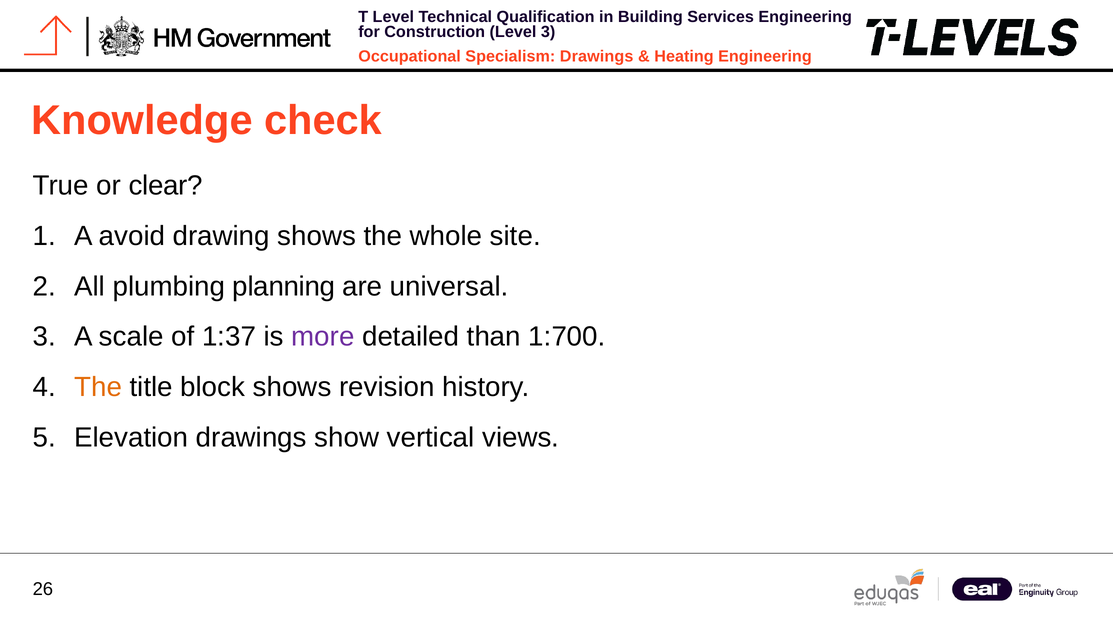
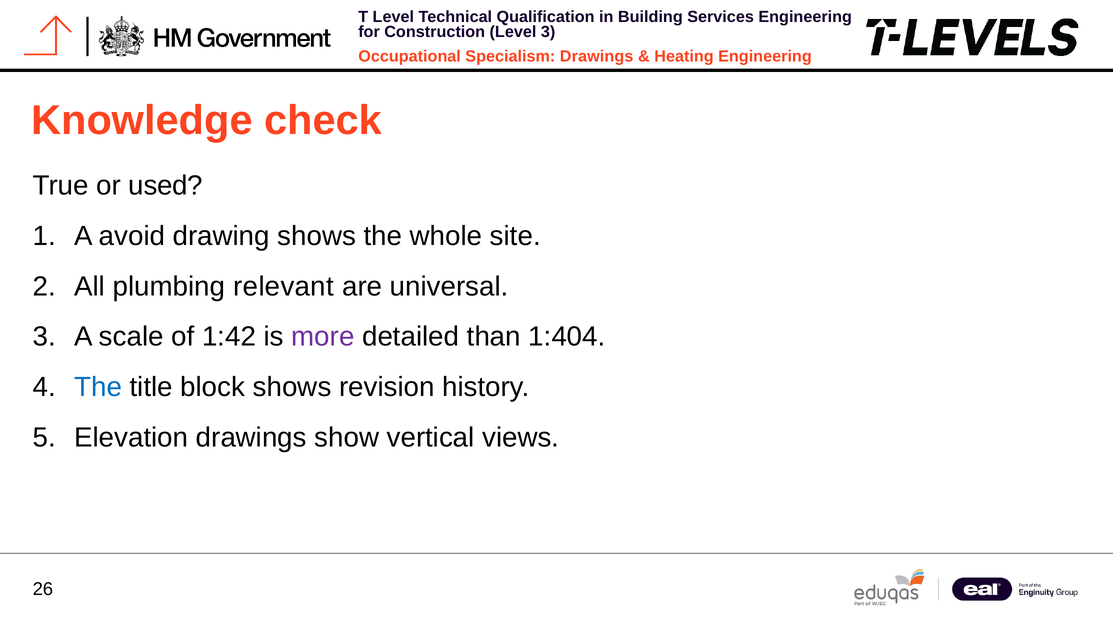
clear: clear -> used (166, 186)
planning: planning -> relevant (284, 286)
1:37: 1:37 -> 1:42 (229, 337)
1:700: 1:700 -> 1:404 (567, 337)
The colour: orange -> blue (98, 387)
